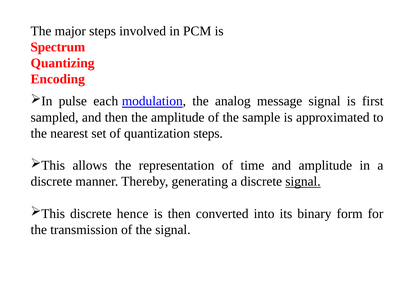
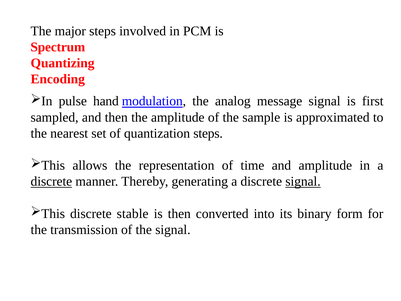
each: each -> hand (106, 101)
discrete underline: none -> present (51, 181)
hence: hence -> stable (133, 213)
